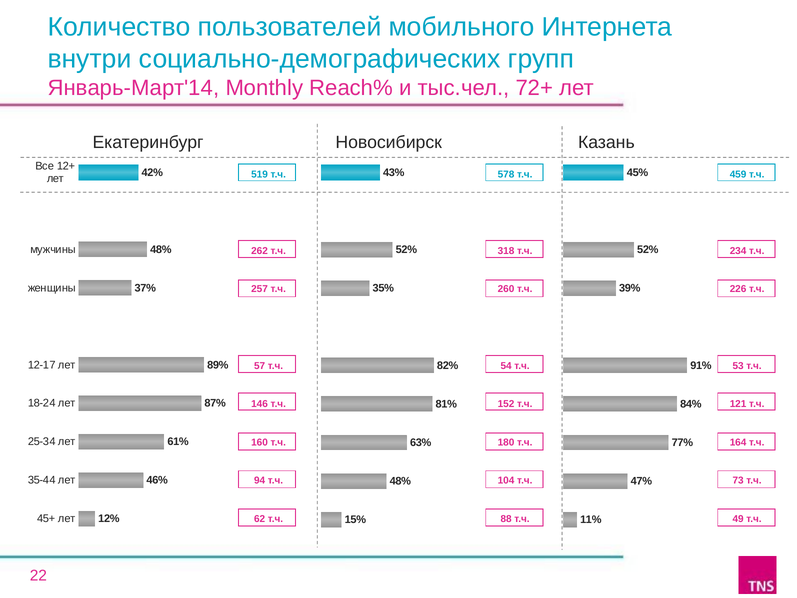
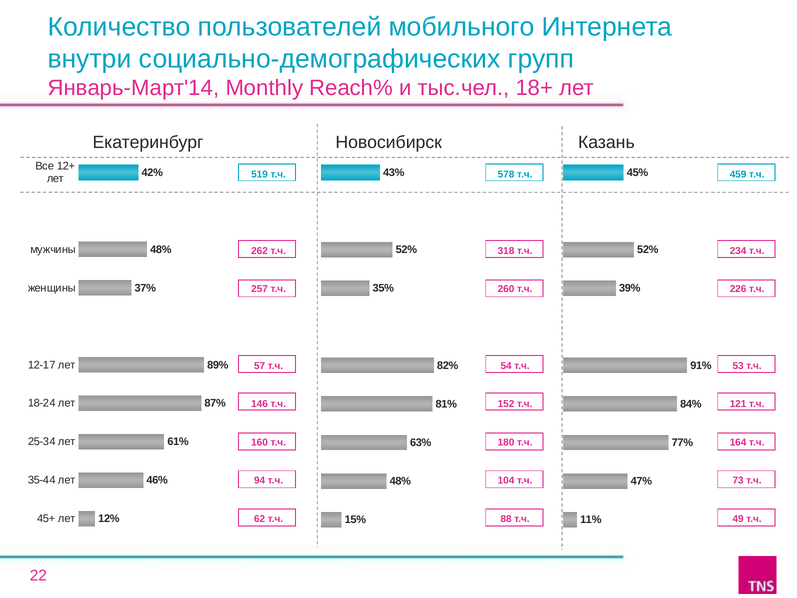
72+: 72+ -> 18+ (534, 88)
